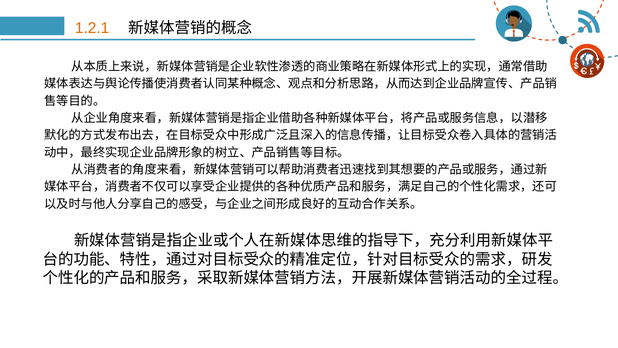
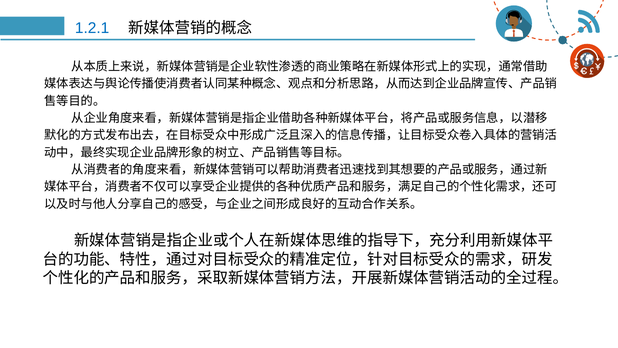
1.2.1 colour: orange -> blue (92, 28)
